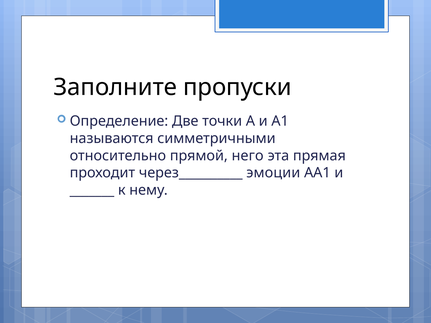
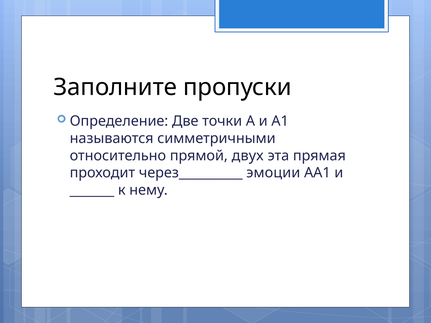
него: него -> двух (248, 156)
